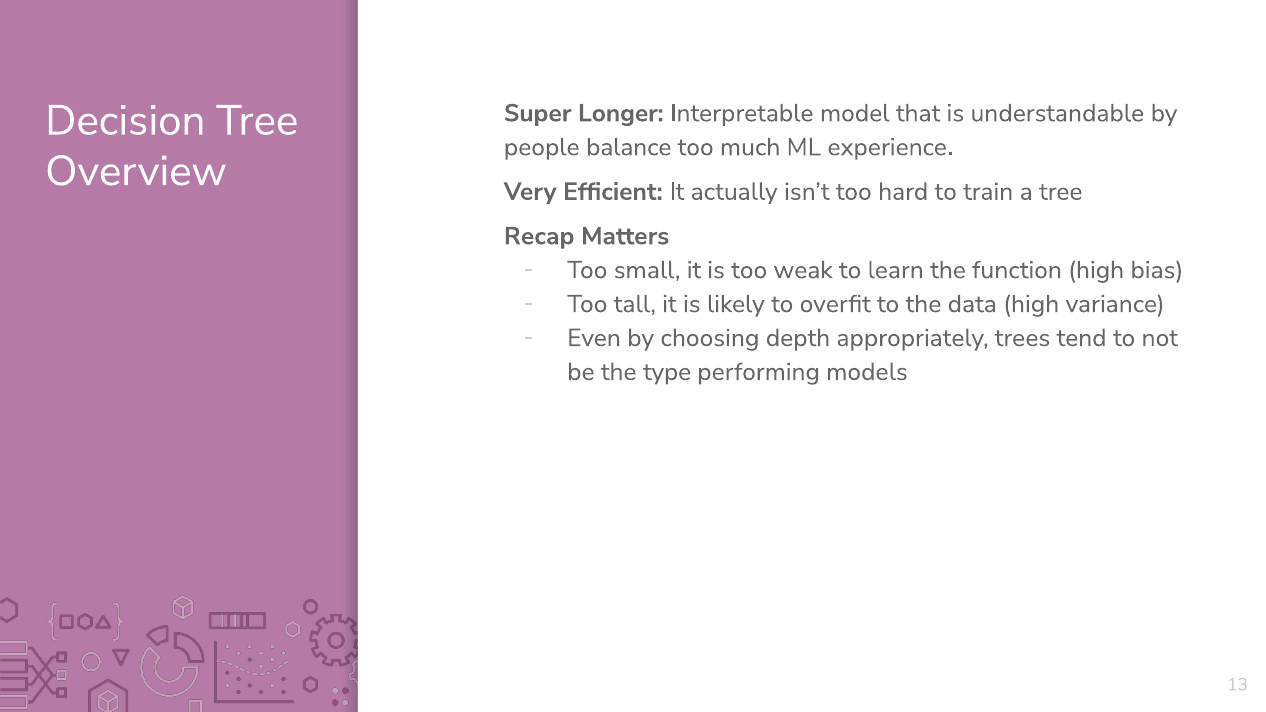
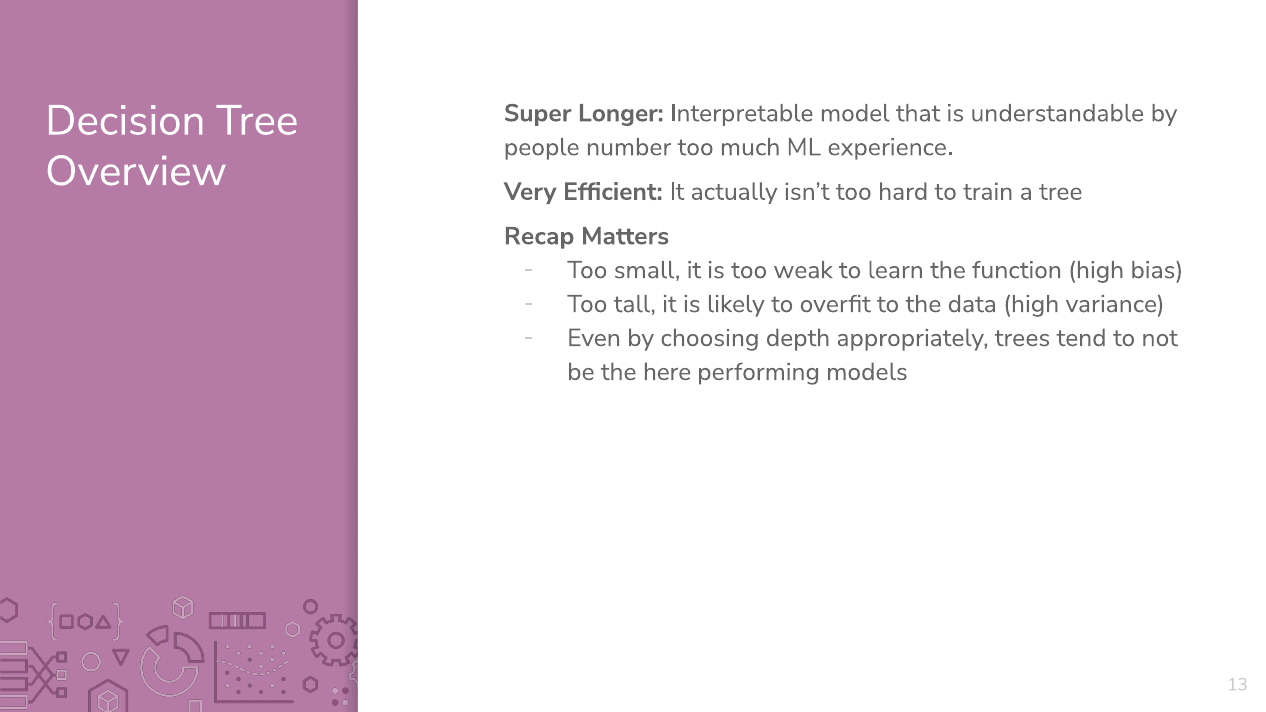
balance: balance -> number (629, 147)
type: type -> here (667, 372)
